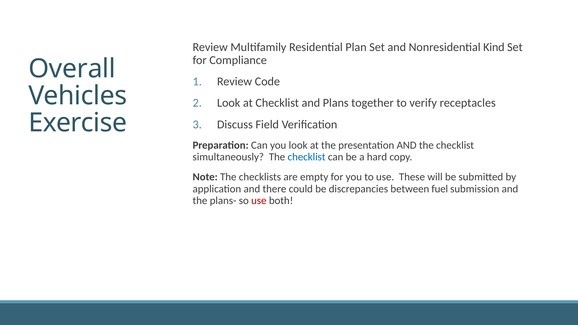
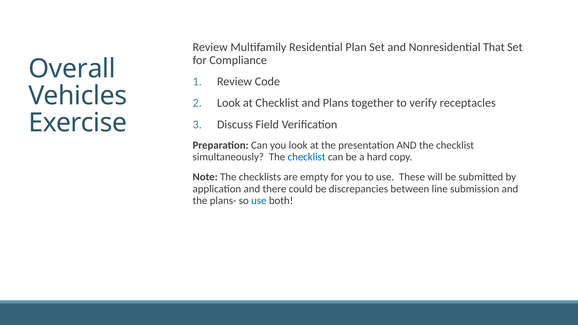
Kind: Kind -> That (494, 47)
fuel: fuel -> line (440, 189)
use colour: red -> blue (259, 201)
